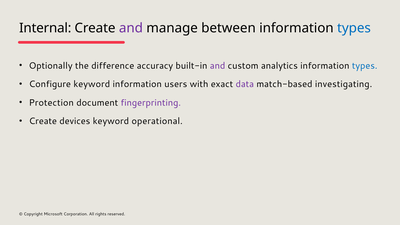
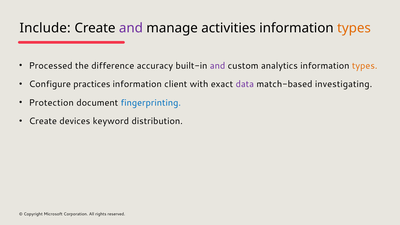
Internal: Internal -> Include (45, 28)
between: between -> activities (229, 28)
types colour: blue -> orange (354, 28)
Optionally: Optionally -> Processed (51, 66)
types colour: blue -> orange (365, 66)
Configure keyword: keyword -> practices (92, 84)
users: users -> client (176, 84)
fingerprinting colour: purple -> blue (151, 103)
operational: operational -> distribution (157, 121)
